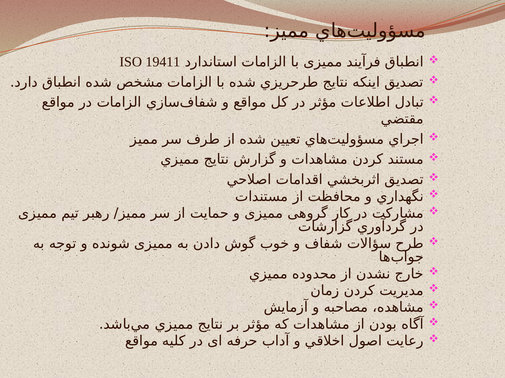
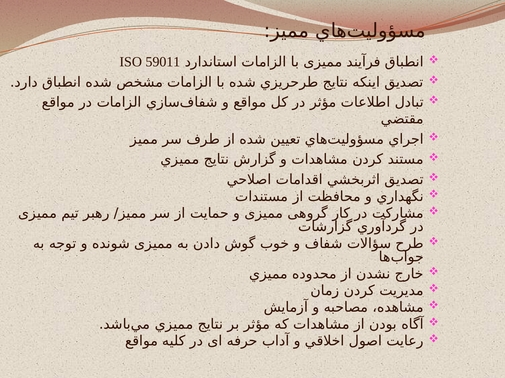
19411: 19411 -> 59011 (163, 62)
